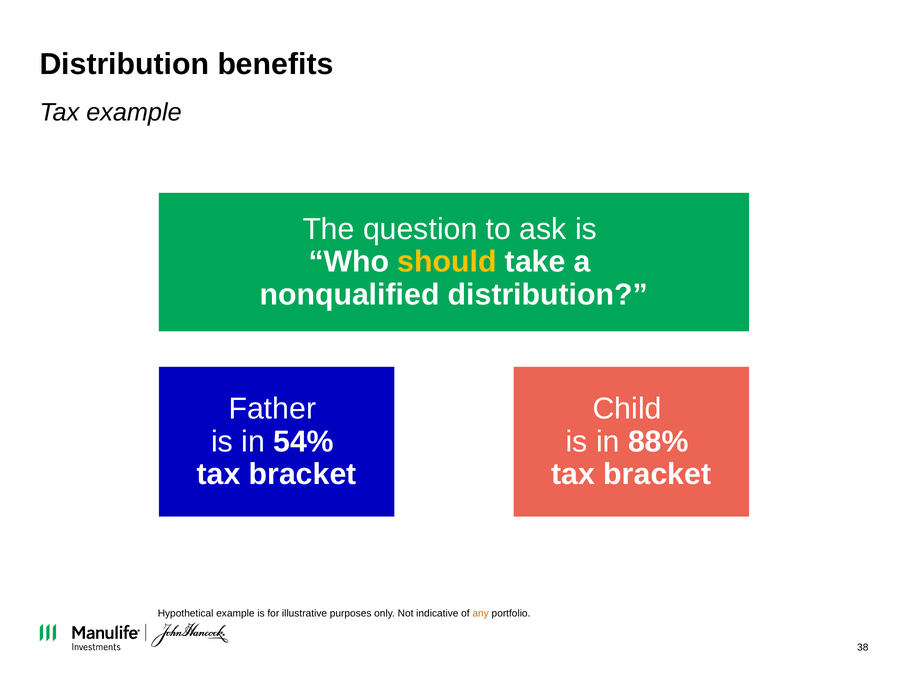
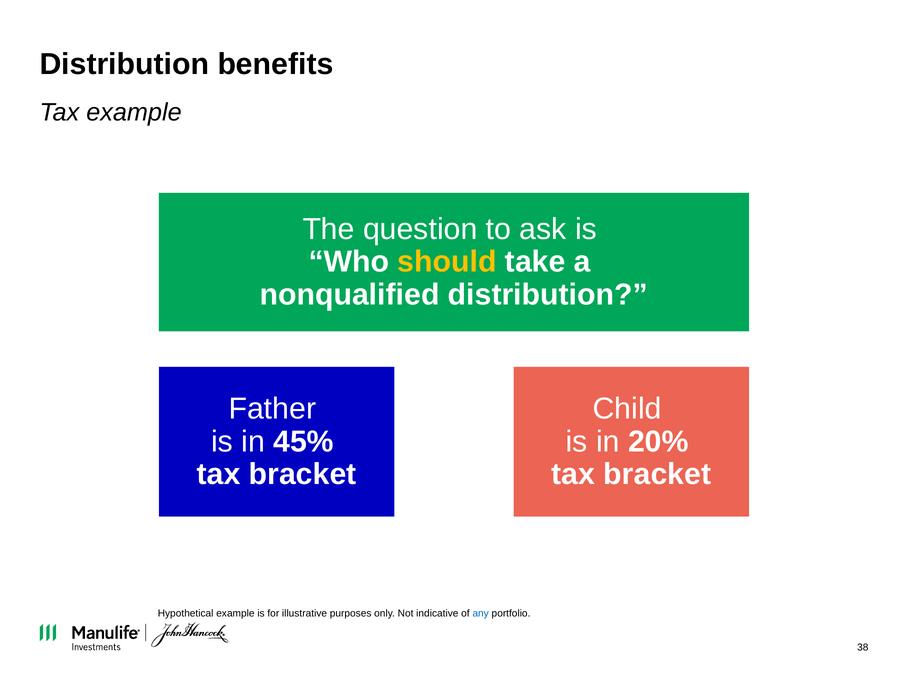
54%: 54% -> 45% (304, 442)
88%: 88% -> 20% (658, 442)
any colour: orange -> blue (481, 613)
